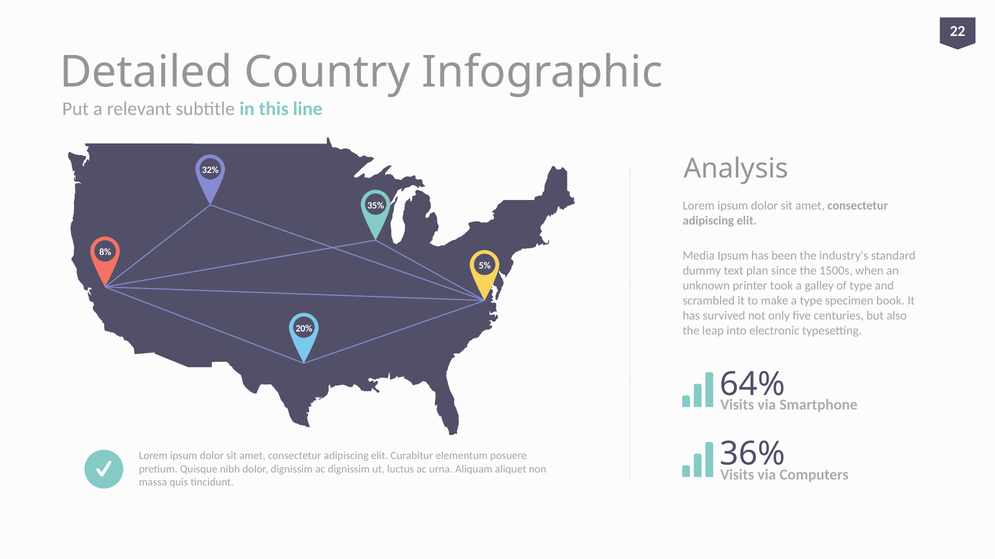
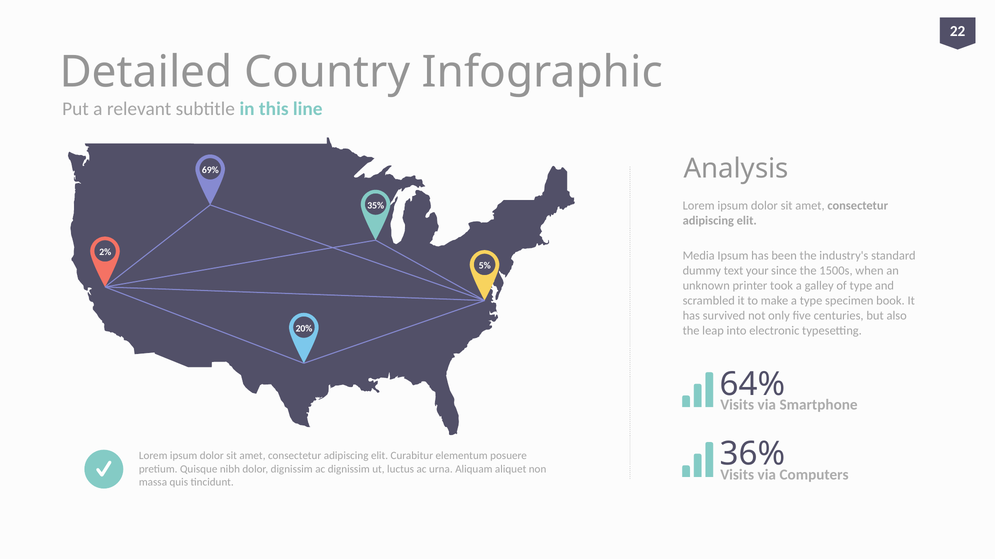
32%: 32% -> 69% (210, 170)
8%: 8% -> 2% (105, 252)
plan: plan -> your (757, 271)
